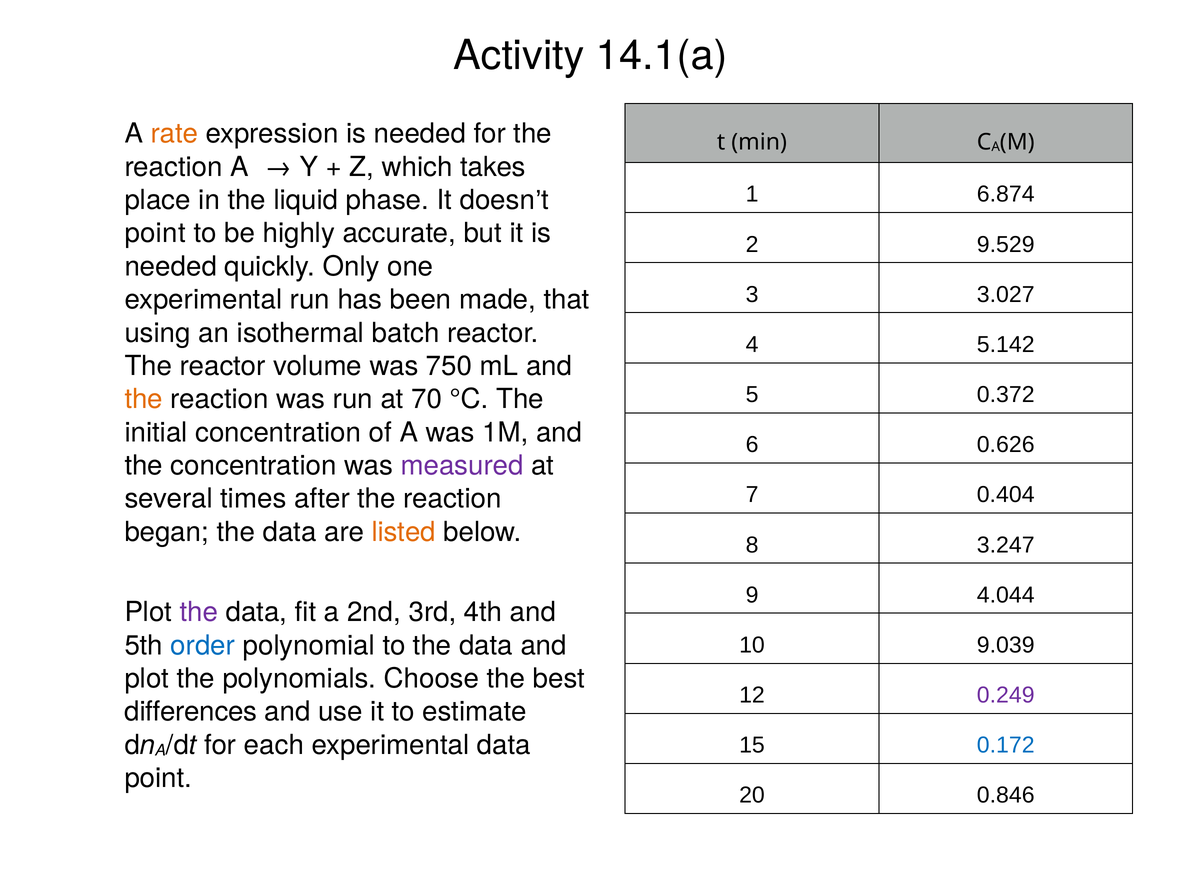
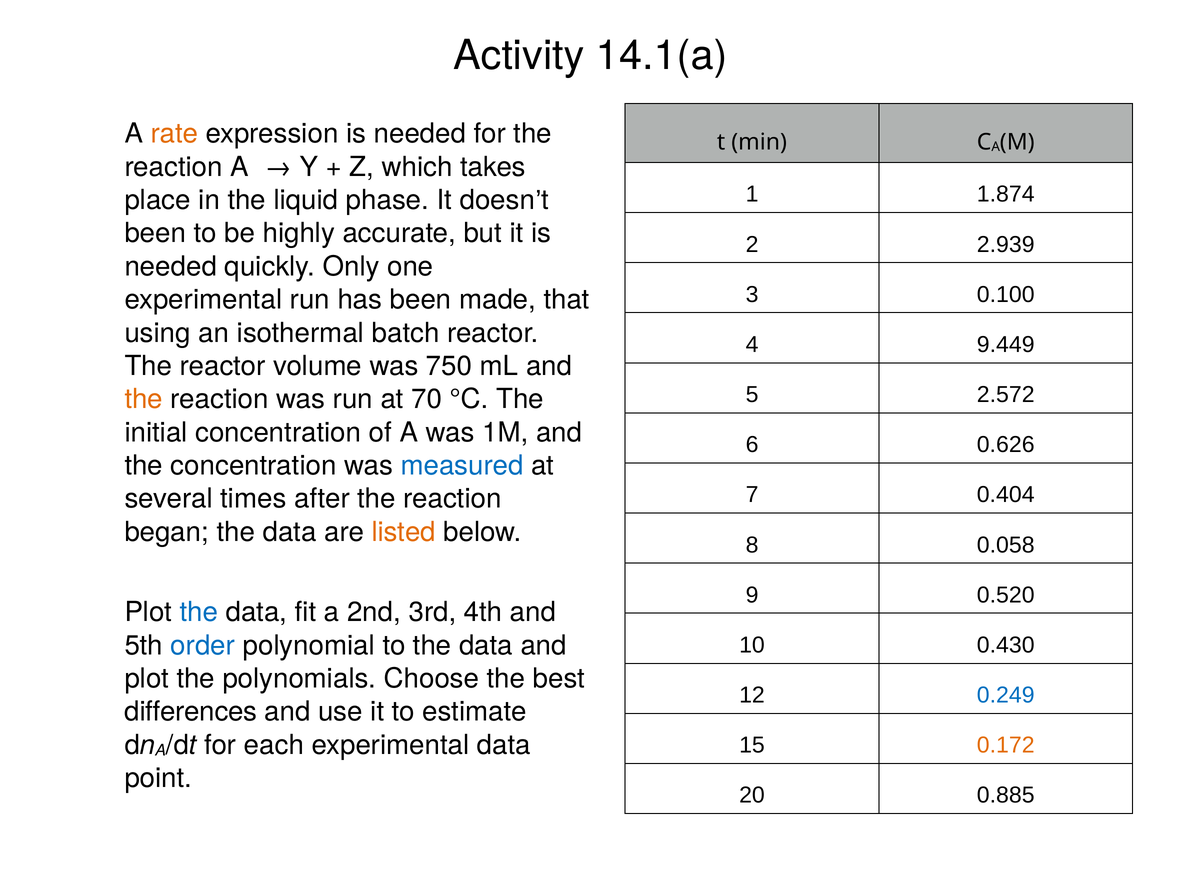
6.874: 6.874 -> 1.874 (1006, 195)
point: point -> been (155, 234)
9.529: 9.529 -> 2.939 (1006, 245)
3.027: 3.027 -> 0.100 (1006, 295)
5.142: 5.142 -> 9.449 (1006, 345)
0.372: 0.372 -> 2.572 (1006, 395)
measured colour: purple -> blue (462, 466)
3.247: 3.247 -> 0.058 (1006, 545)
4.044: 4.044 -> 0.520 (1006, 595)
the colour: purple -> blue (199, 613)
9.039: 9.039 -> 0.430 (1006, 646)
0.249 colour: purple -> blue (1006, 696)
0.172 colour: blue -> orange (1006, 746)
0.846: 0.846 -> 0.885 (1006, 796)
